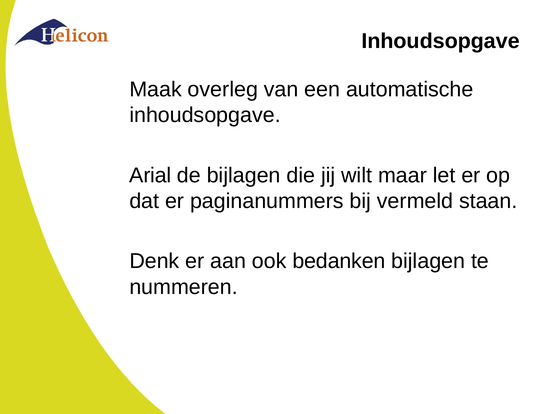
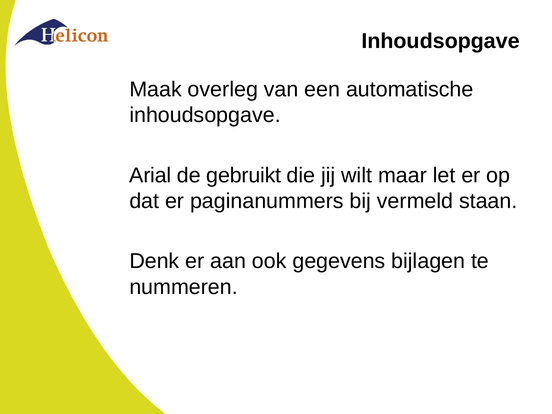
de bijlagen: bijlagen -> gebruikt (244, 175)
bedanken: bedanken -> gegevens (339, 261)
